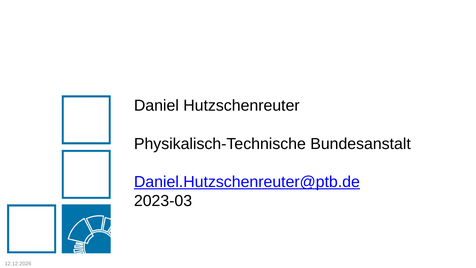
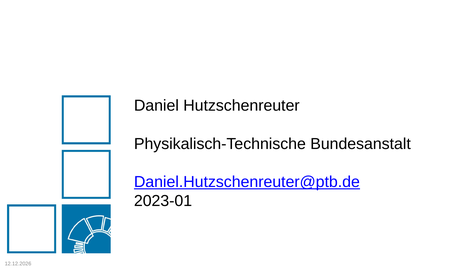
2023-03: 2023-03 -> 2023-01 (163, 201)
